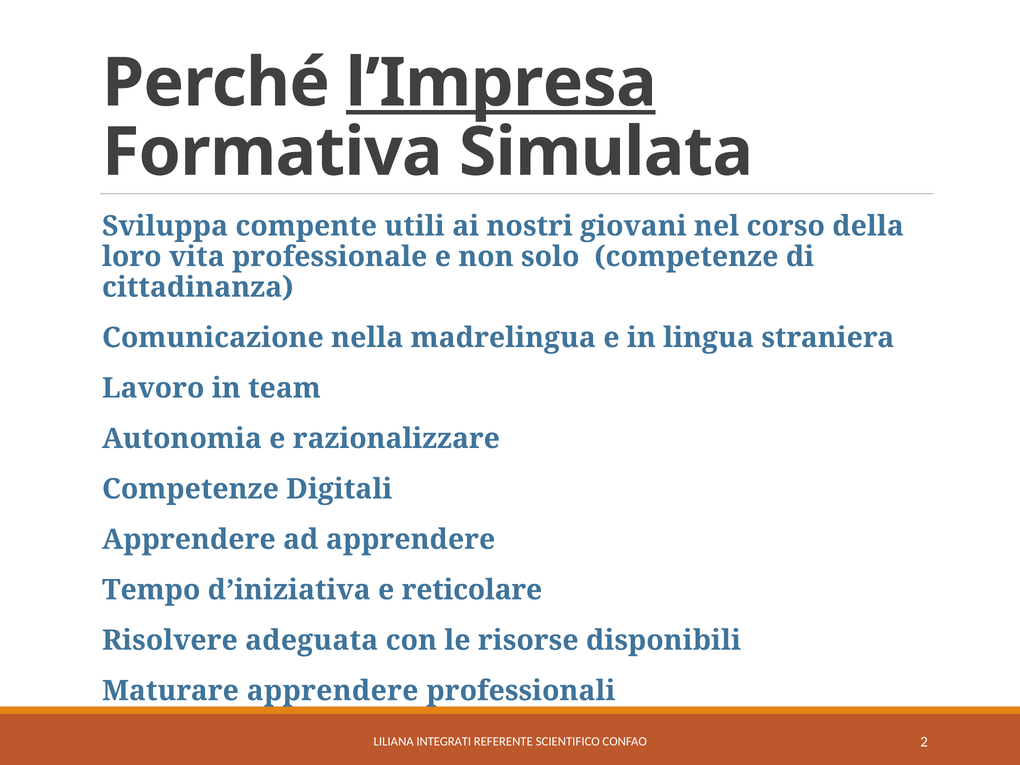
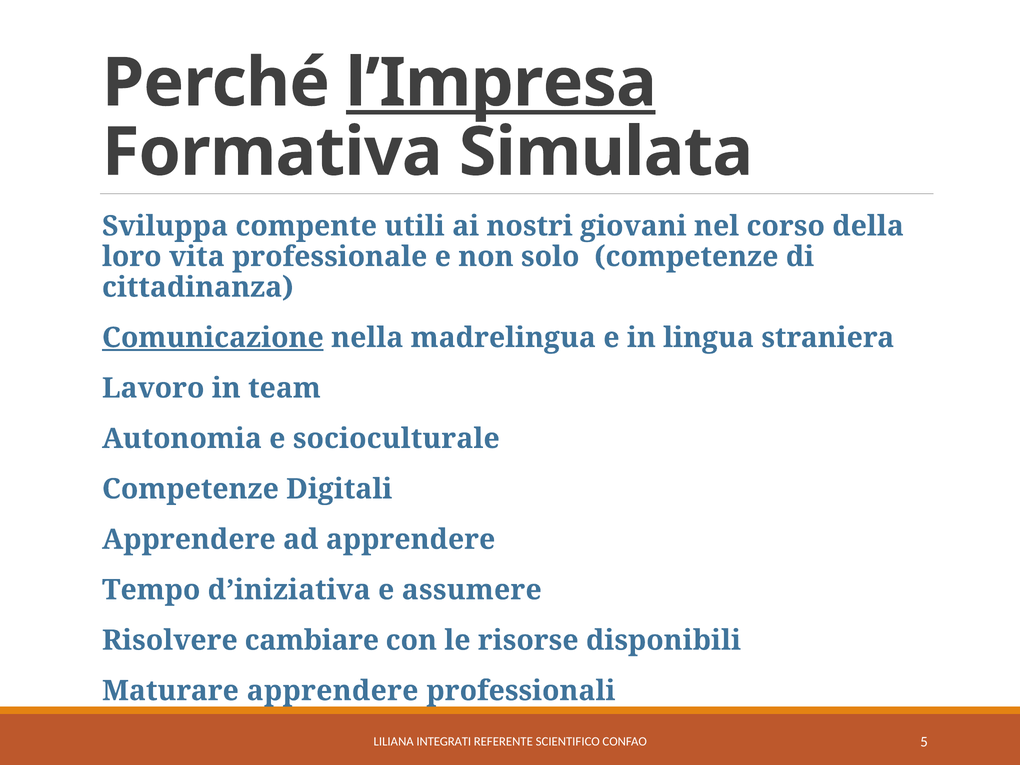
Comunicazione underline: none -> present (213, 338)
razionalizzare: razionalizzare -> socioculturale (396, 439)
reticolare: reticolare -> assumere (472, 590)
adeguata: adeguata -> cambiare (312, 640)
2: 2 -> 5 (924, 742)
